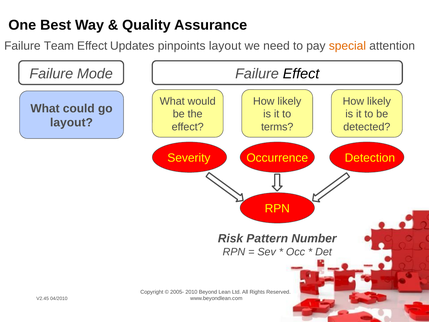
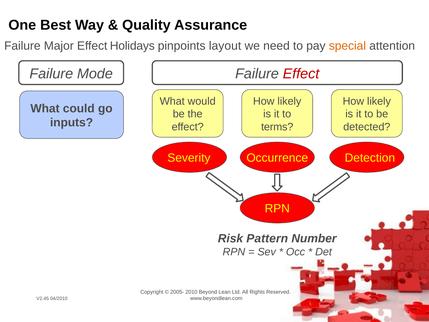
Team: Team -> Major (59, 46)
Updates: Updates -> Holidays (132, 46)
Effect colour: black -> red (301, 74)
layout: layout -> inputs (72, 123)
